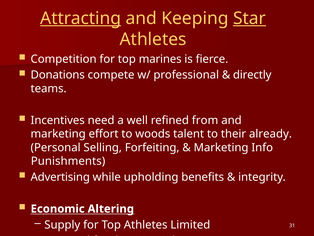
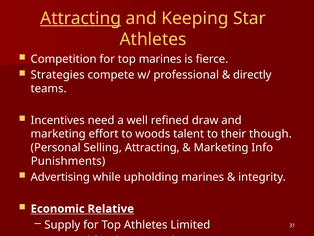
Star underline: present -> none (249, 18)
Donations: Donations -> Strategies (58, 75)
from: from -> draw (205, 120)
already: already -> though (270, 134)
Selling Forfeiting: Forfeiting -> Attracting (152, 147)
upholding benefits: benefits -> marines (203, 177)
Altering: Altering -> Relative (111, 208)
